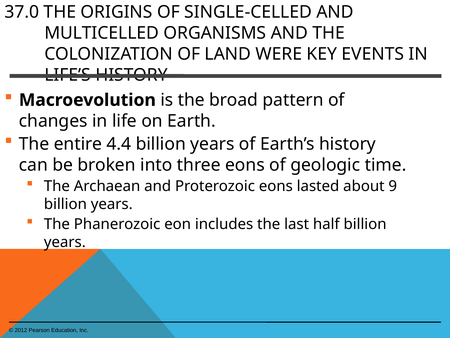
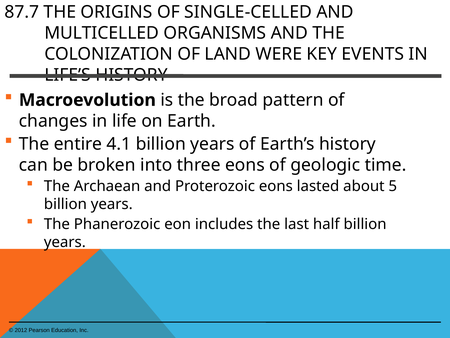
37.0: 37.0 -> 87.7 (22, 12)
4.4: 4.4 -> 4.1 (119, 144)
9: 9 -> 5 (393, 186)
